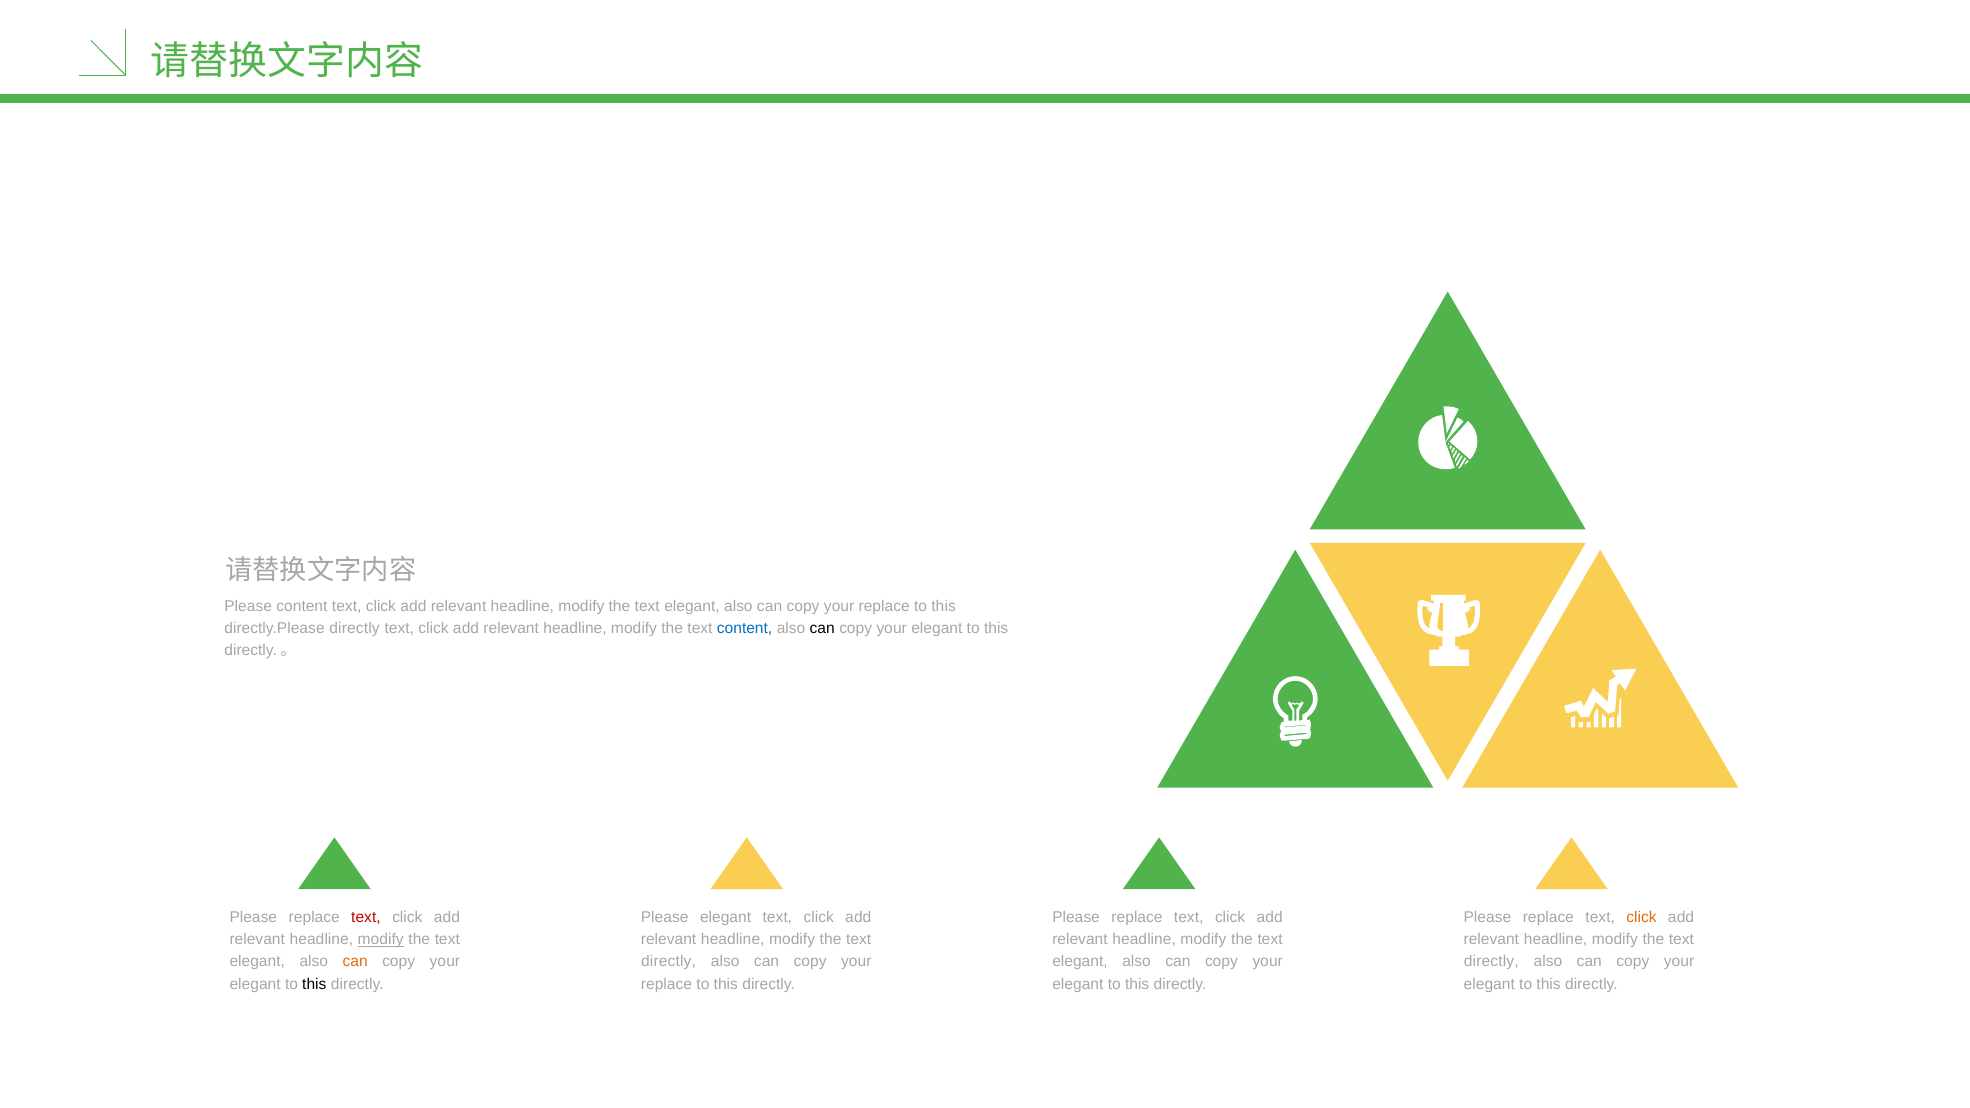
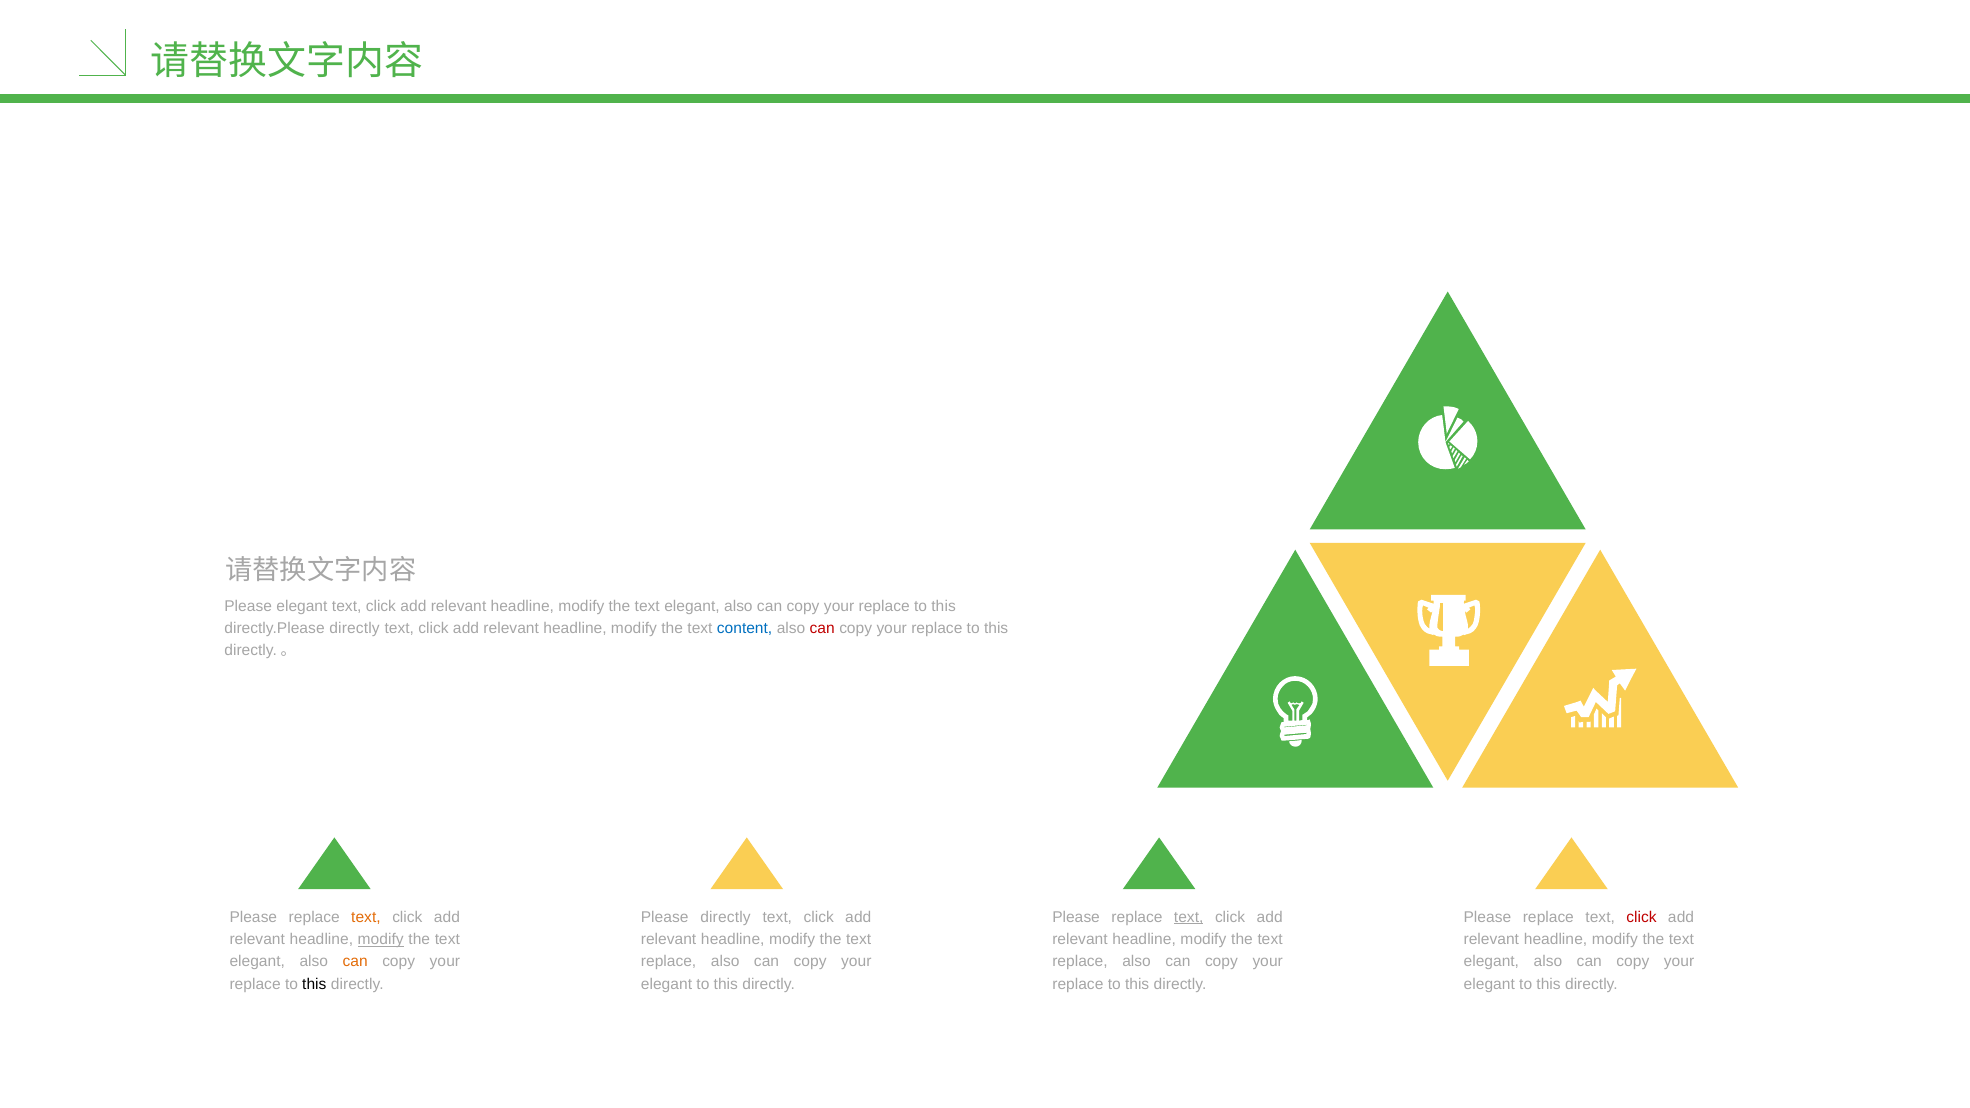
Please content: content -> elegant (302, 606)
can colour: black -> red (822, 628)
elegant: elegant -> replace (937, 628)
text colour: red -> orange (366, 917)
Please elegant: elegant -> directly (725, 917)
text underline: none -> present (1189, 917)
click colour: orange -> red (1642, 917)
directly: directly -> replace (669, 962)
elegant: elegant -> replace (1080, 962)
directly: directly -> elegant (1491, 962)
elegant: elegant -> replace (255, 984)
replace: replace -> elegant (666, 984)
elegant: elegant -> replace (1078, 984)
